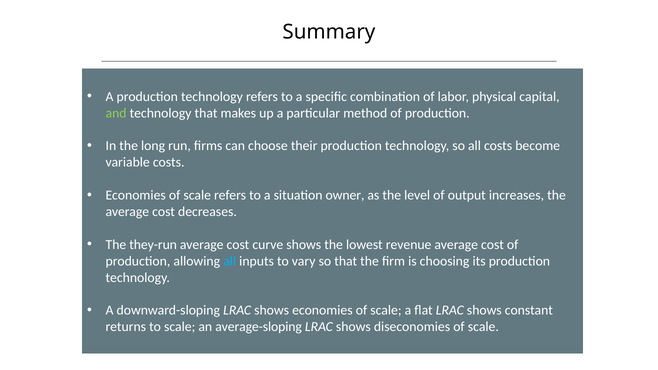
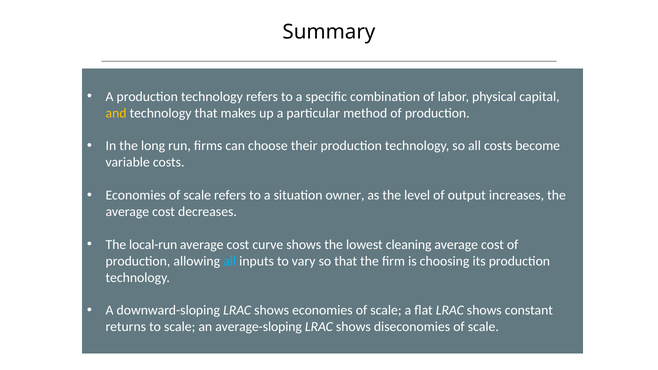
and colour: light green -> yellow (116, 113)
they-run: they-run -> local-run (153, 245)
revenue: revenue -> cleaning (409, 245)
